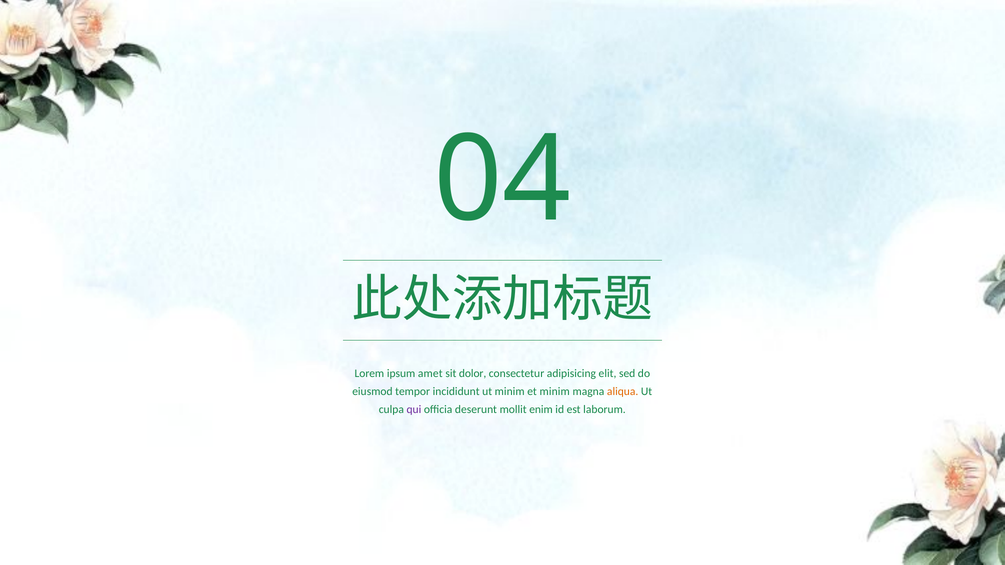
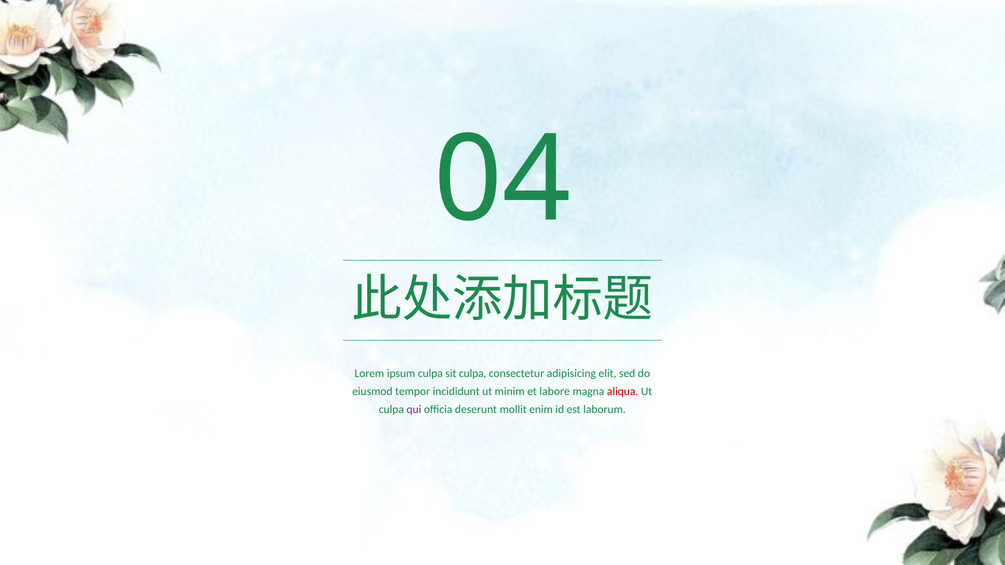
ipsum amet: amet -> culpa (430, 374)
sit dolor: dolor -> culpa (473, 374)
et minim: minim -> labore (555, 392)
aliqua colour: orange -> red (623, 392)
